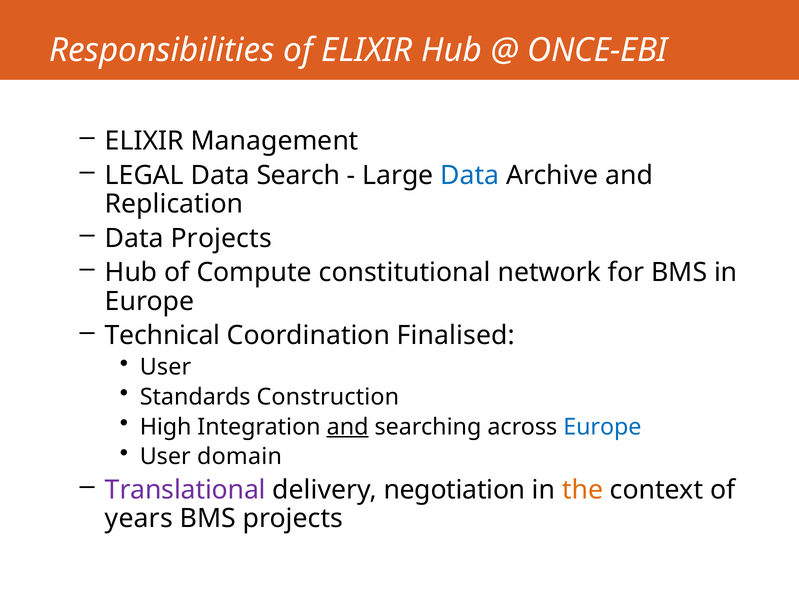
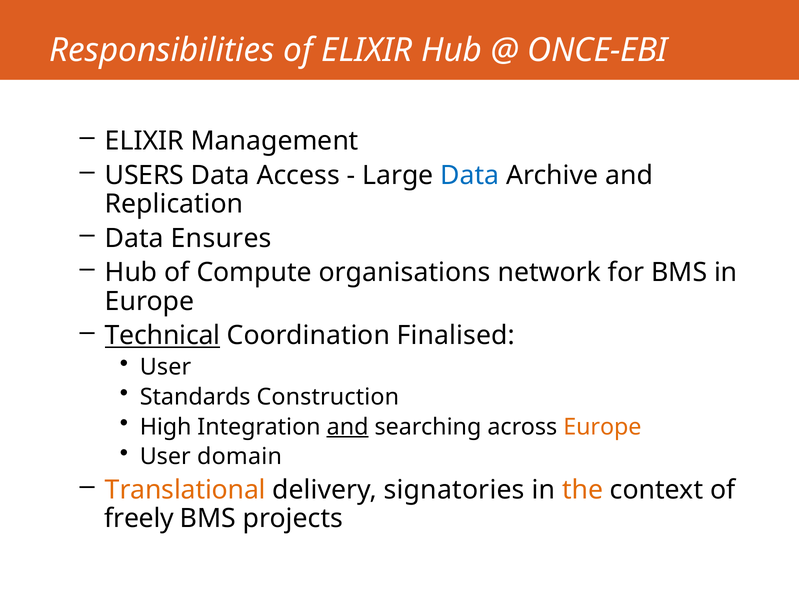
LEGAL: LEGAL -> USERS (144, 175)
Search: Search -> Access (298, 175)
Data Projects: Projects -> Ensures (221, 238)
constitutional: constitutional -> organisations (405, 273)
Technical underline: none -> present (163, 336)
Europe colour: blue -> orange (602, 427)
Translational colour: purple -> orange (185, 490)
negotiation: negotiation -> signatories (454, 490)
years: years -> freely (139, 519)
